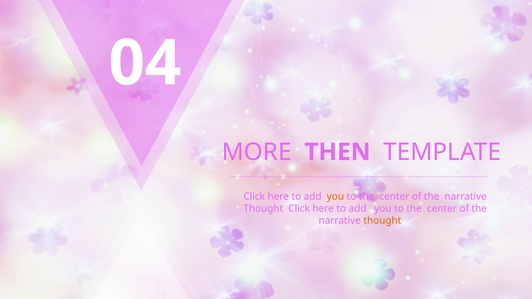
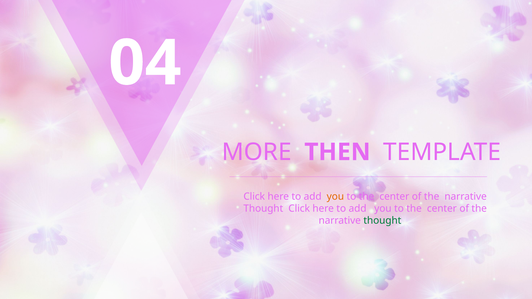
thought colour: orange -> green (382, 221)
